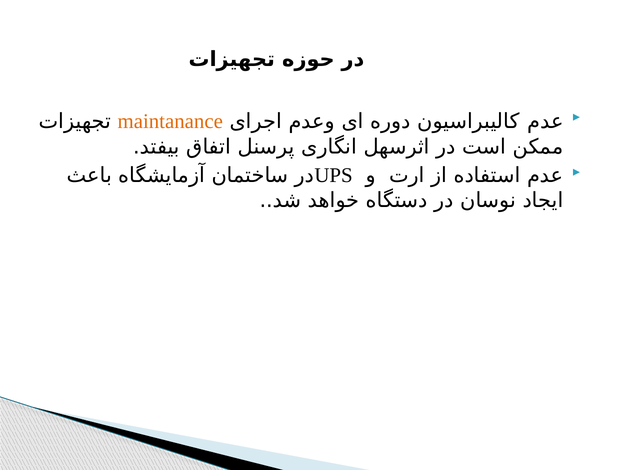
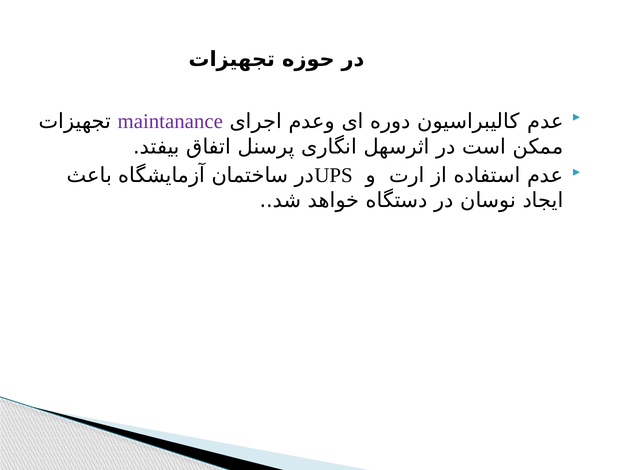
maintanance colour: orange -> purple (170, 121)
